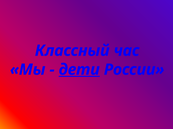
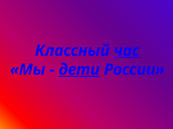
час underline: none -> present (127, 51)
